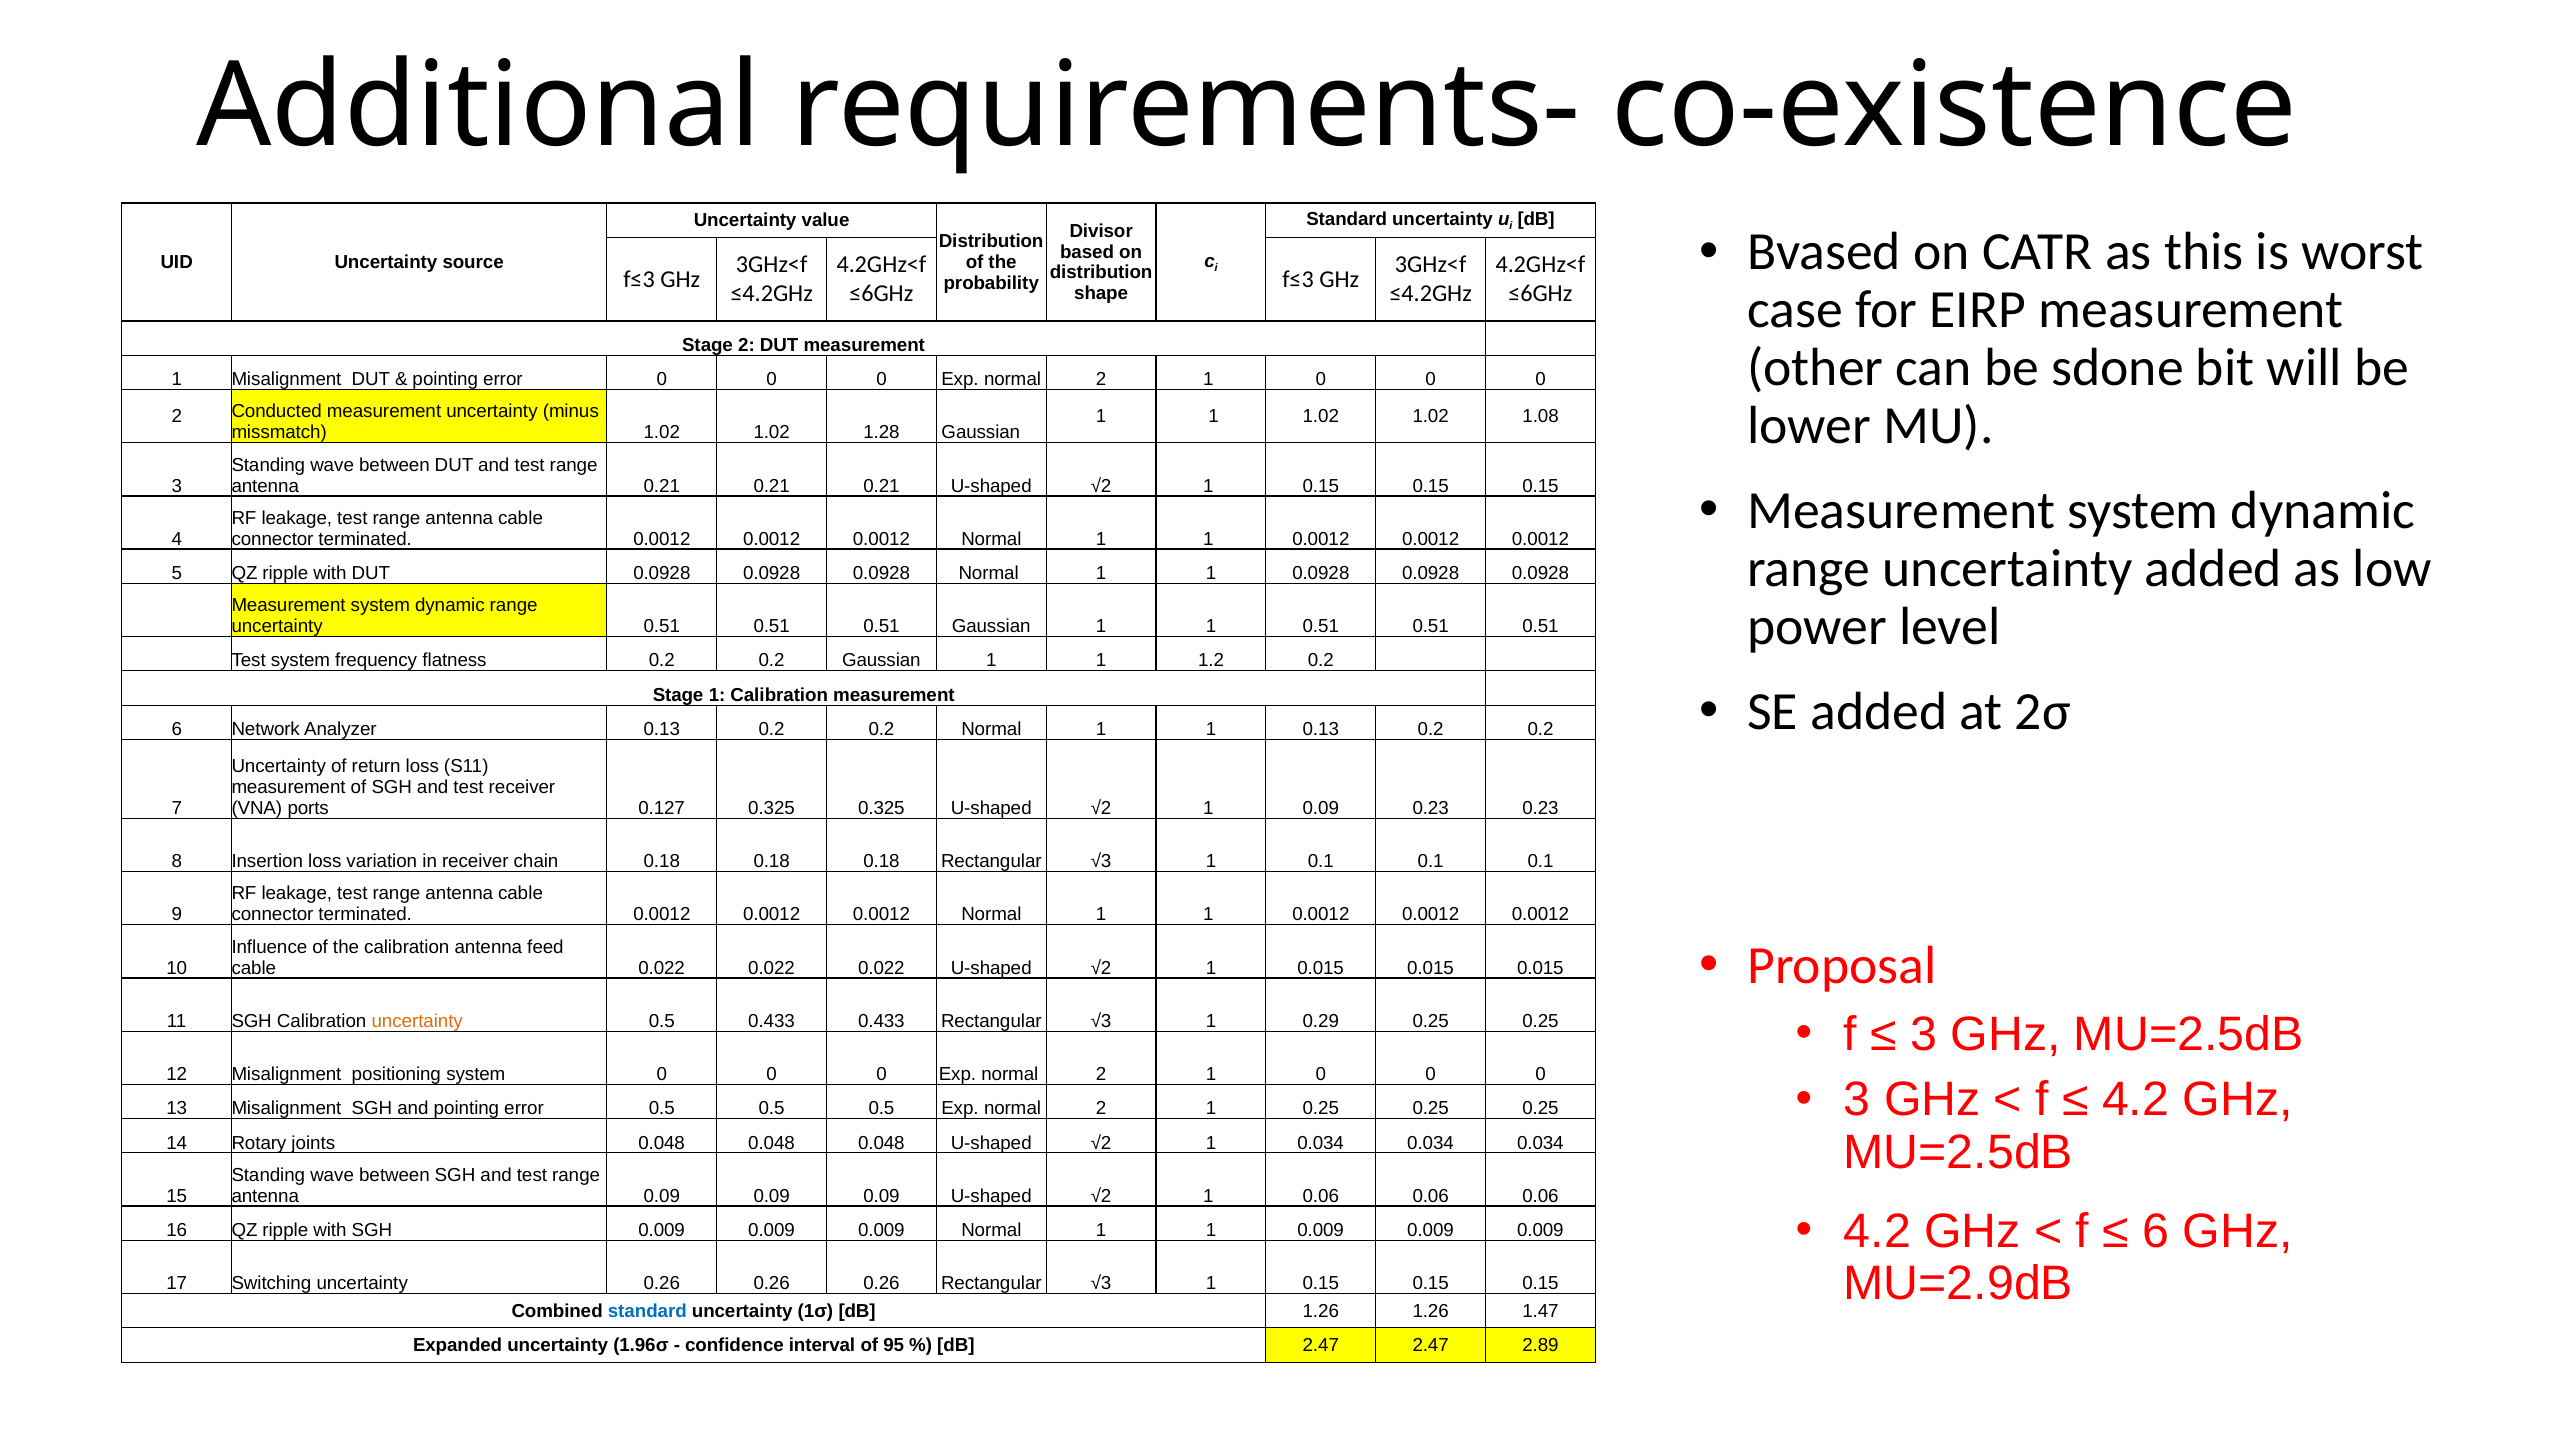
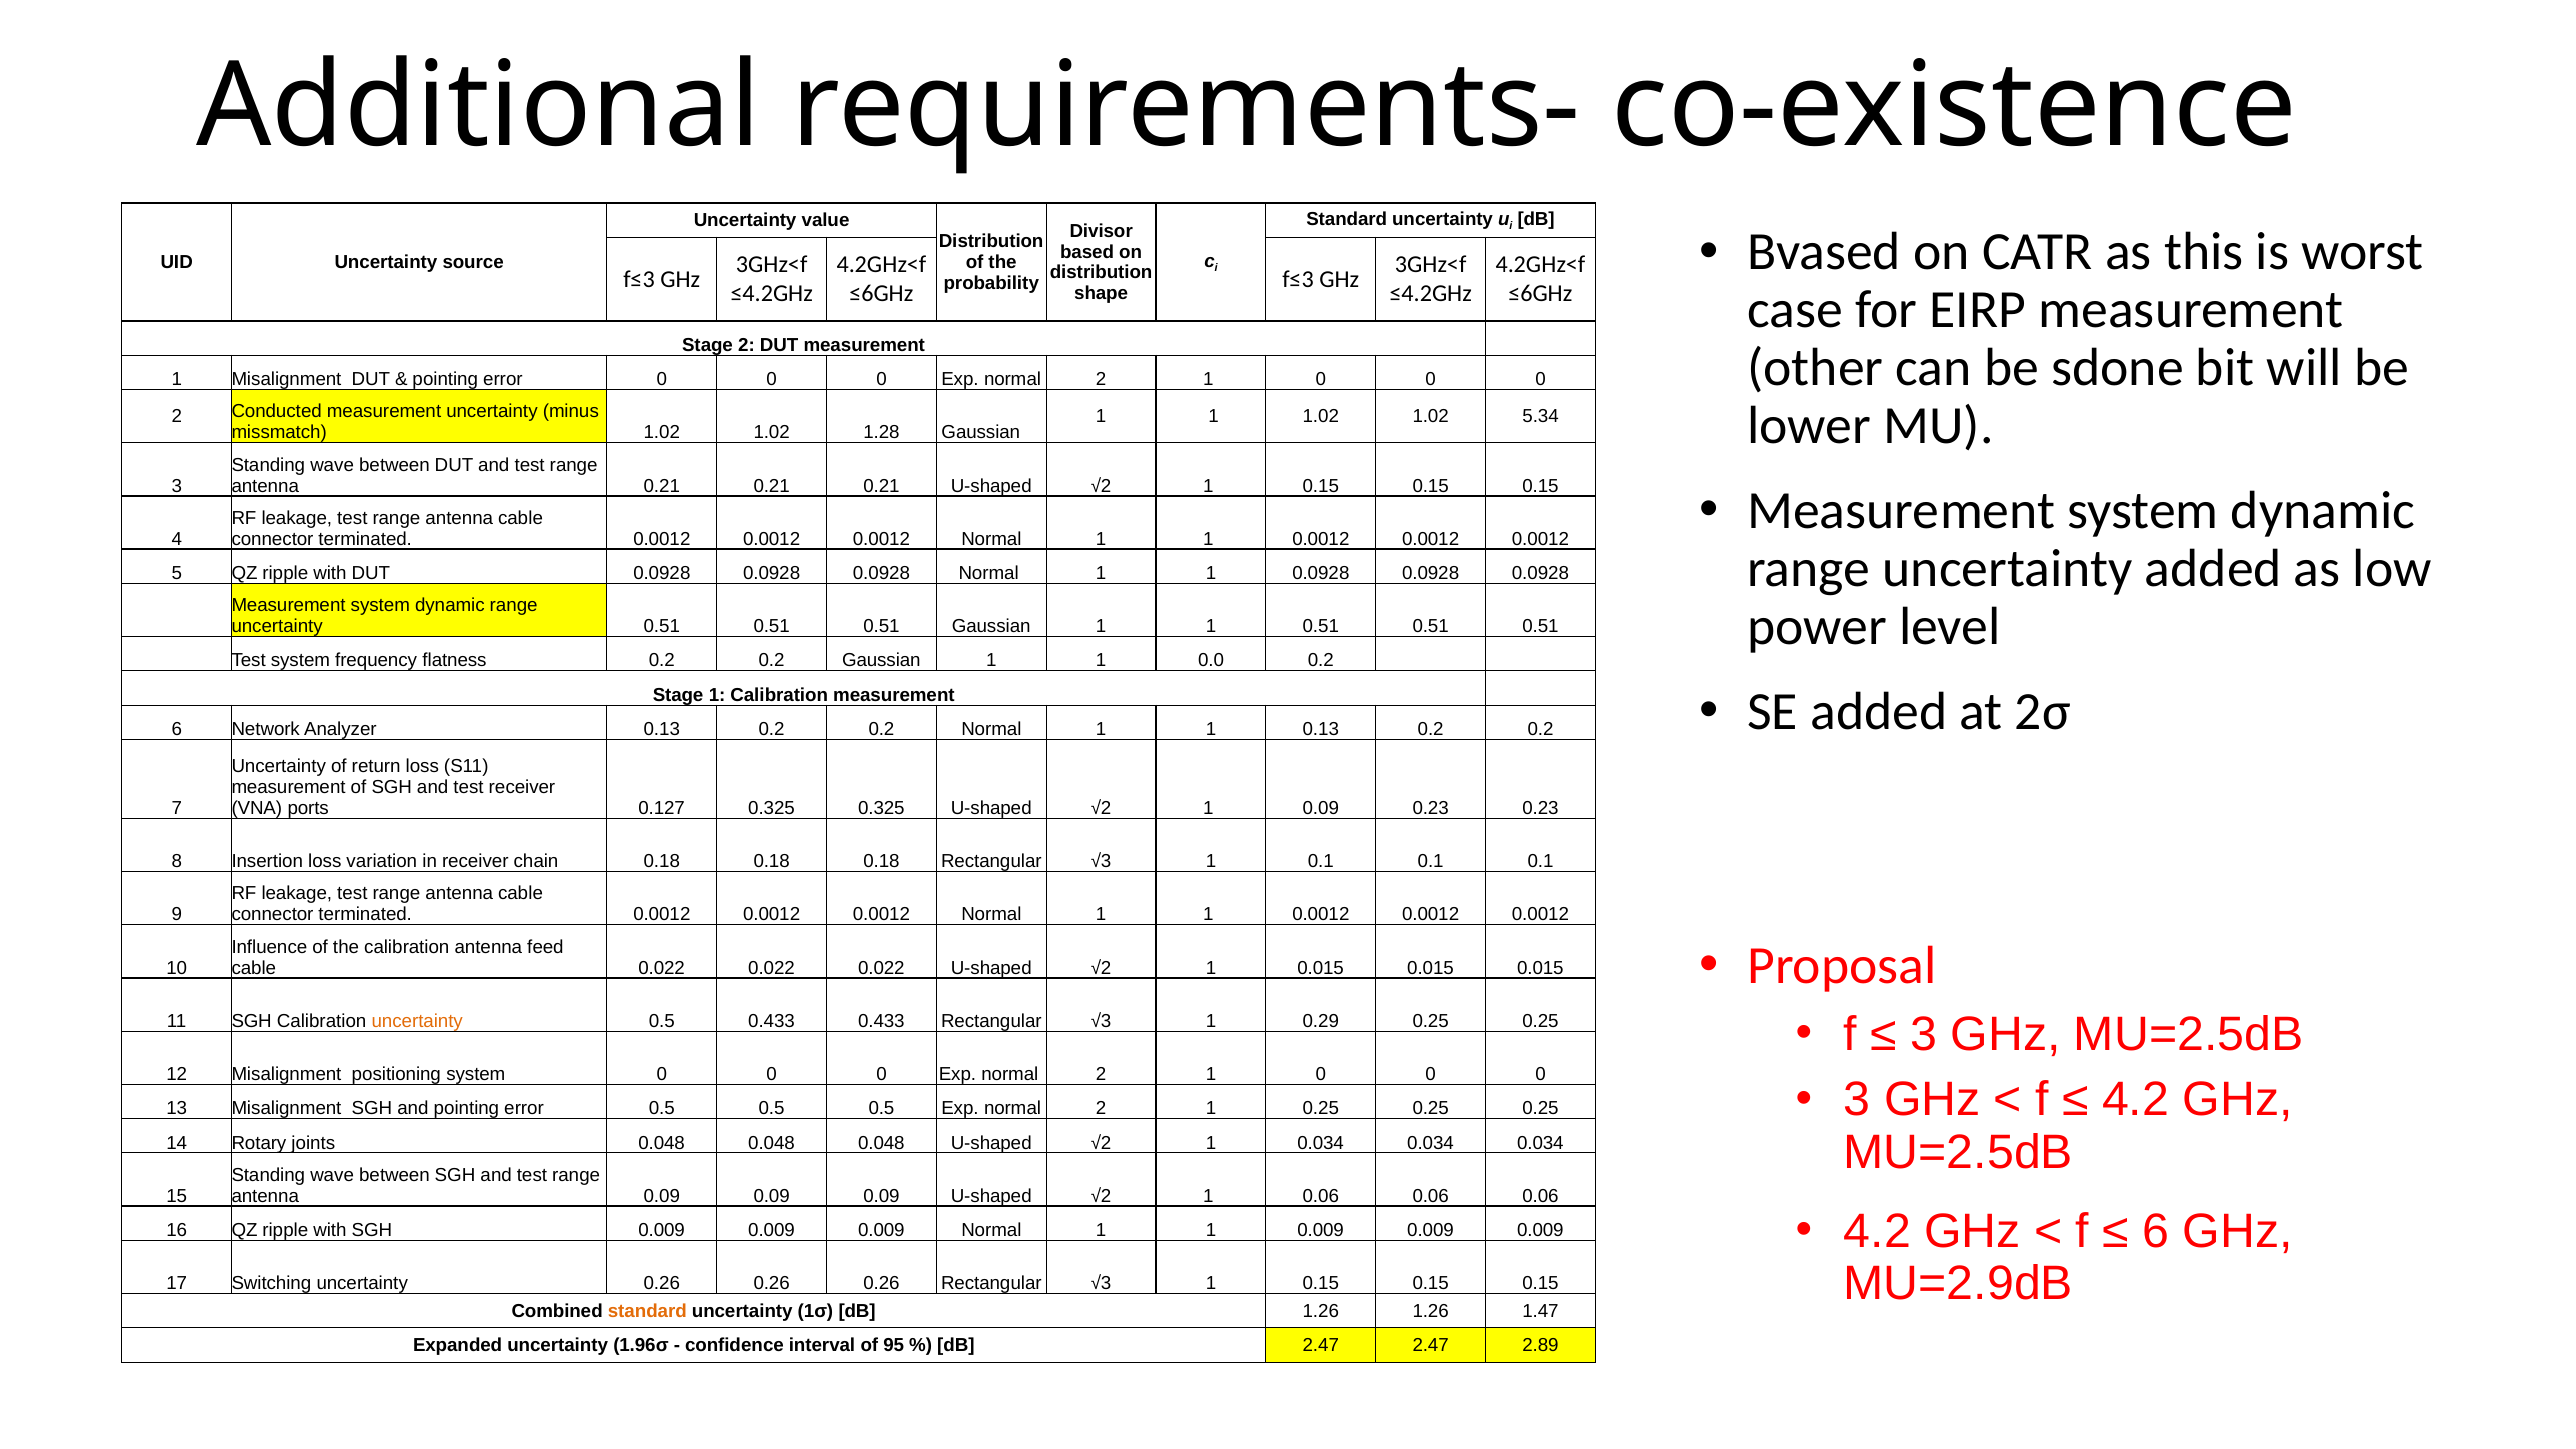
1.08: 1.08 -> 5.34 (1541, 417)
1.2: 1.2 -> 0.0 (1211, 661)
standard colour: blue -> orange (647, 1311)
